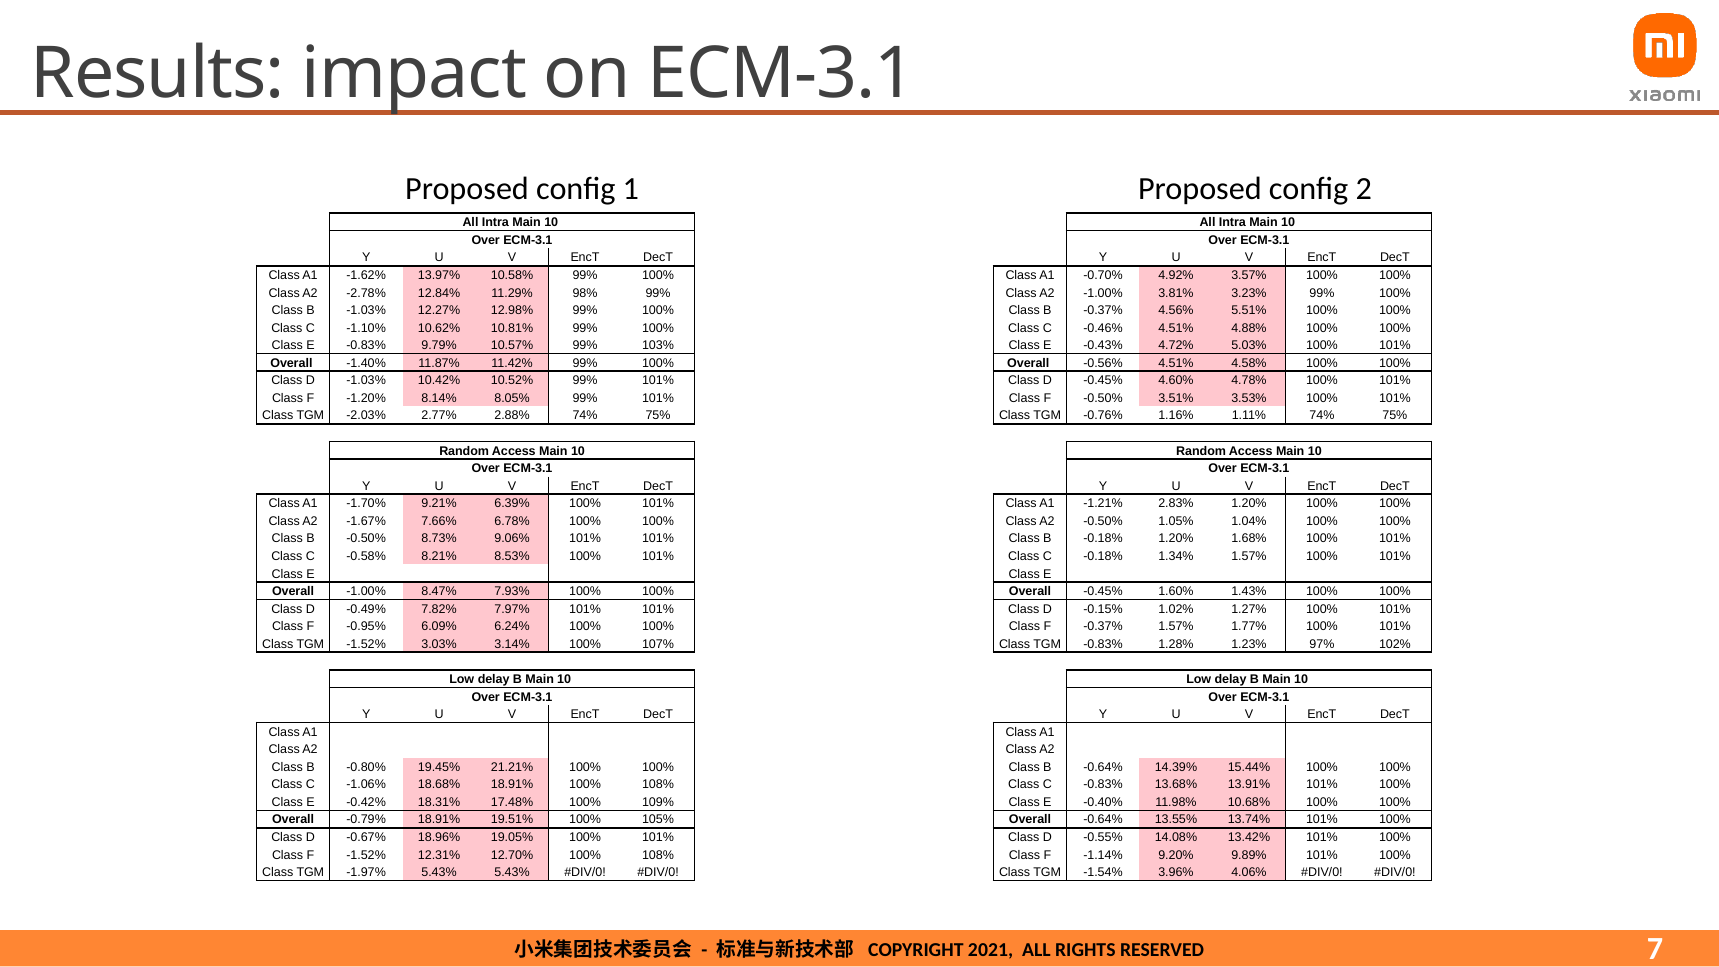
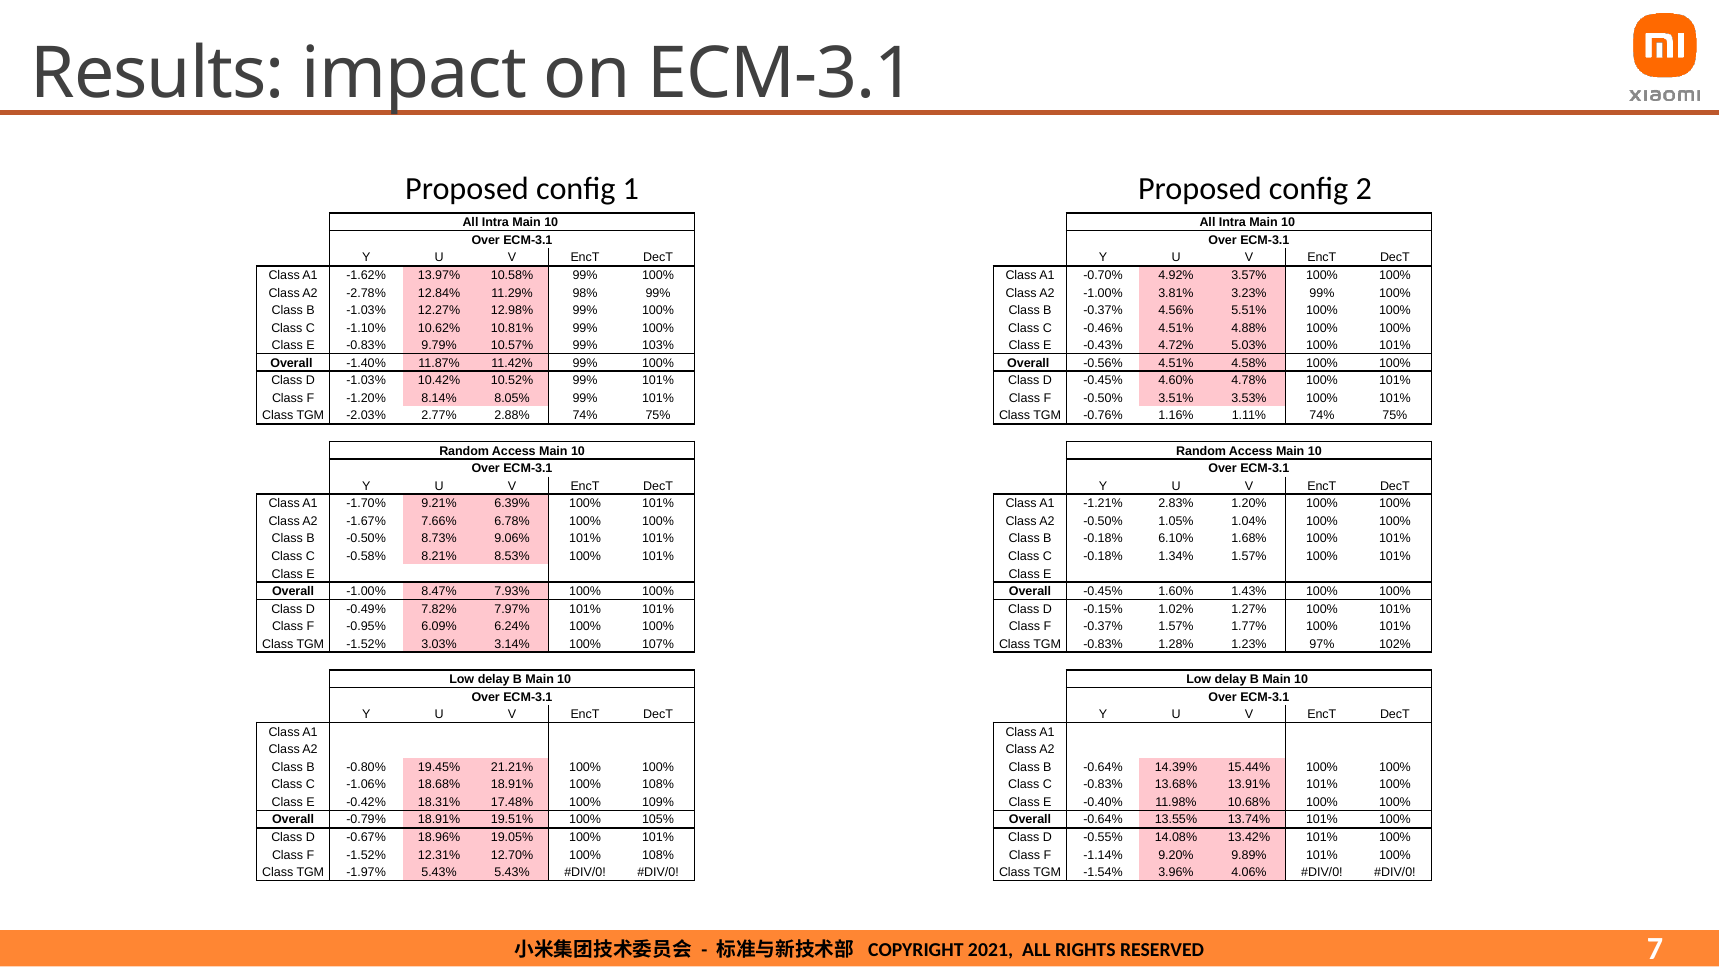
-0.18% 1.20%: 1.20% -> 6.10% (1176, 539)
